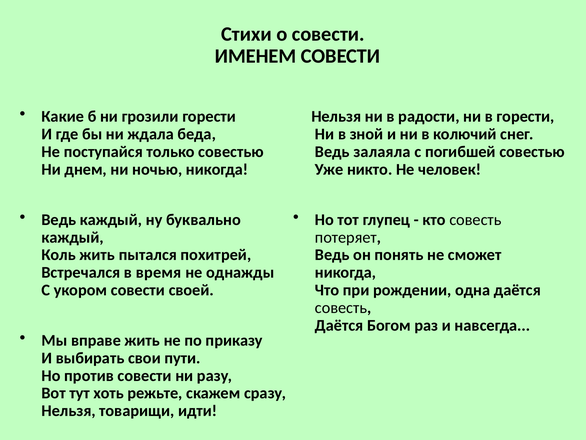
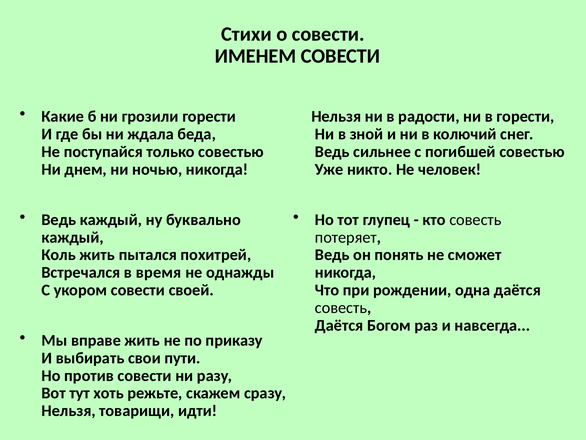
залаяла: залаяла -> сильнее (382, 152)
